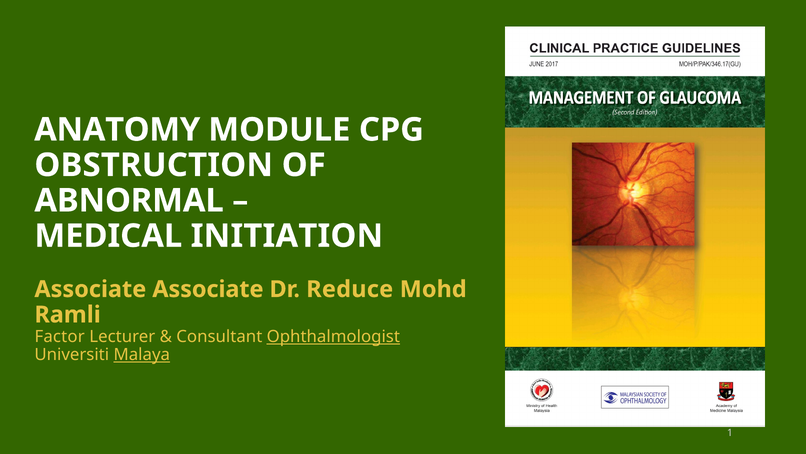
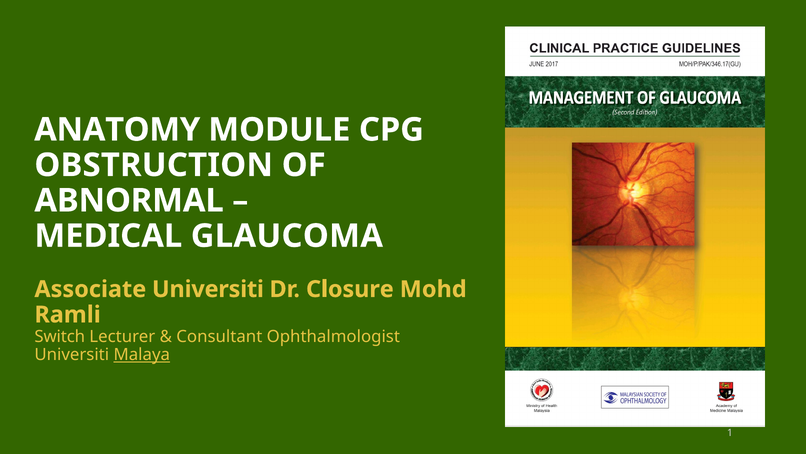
INITIATION: INITIATION -> GLAUCOMA (287, 236)
Associate Associate: Associate -> Universiti (208, 289)
Reduce: Reduce -> Closure (350, 289)
Factor: Factor -> Switch (60, 336)
Ophthalmologist underline: present -> none (333, 336)
